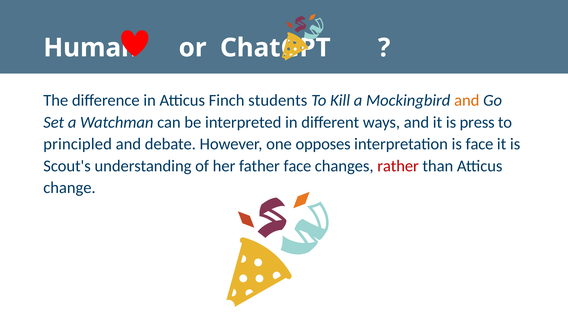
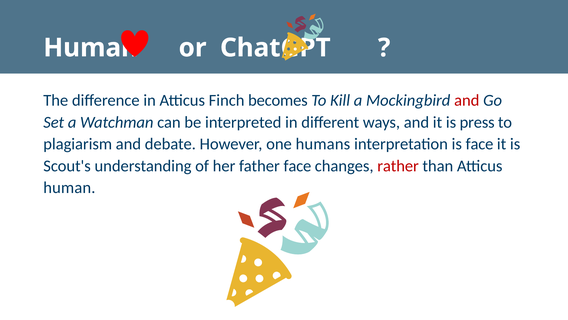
students: students -> becomes (278, 100)
and colour: orange -> red (467, 100)
principled: principled -> plagiarism (78, 144)
opposes: opposes -> humans (323, 144)
change: change -> human (69, 188)
